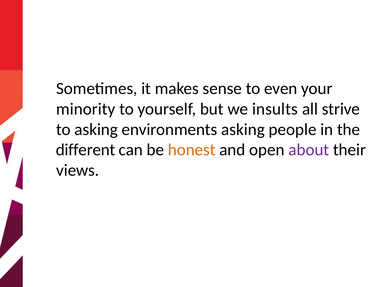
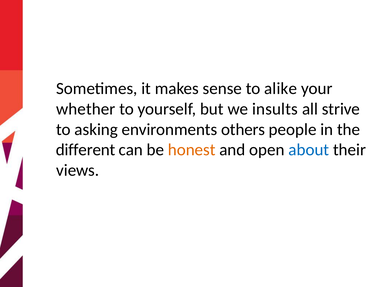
even: even -> alike (281, 89)
minority: minority -> whether (86, 109)
environments asking: asking -> others (243, 130)
about colour: purple -> blue (309, 150)
